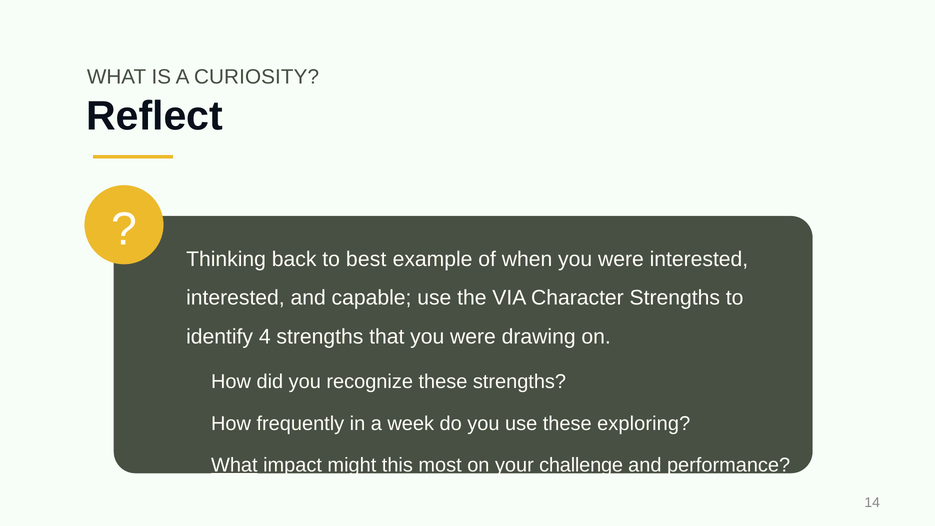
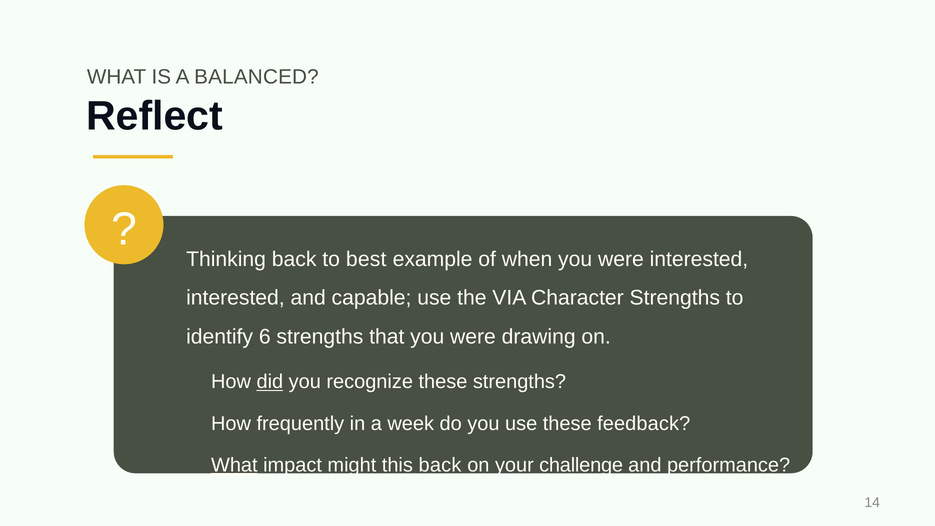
CURIOSITY: CURIOSITY -> BALANCED (256, 77)
4: 4 -> 6 (265, 337)
did underline: none -> present (270, 382)
exploring: exploring -> feedback (644, 423)
this most: most -> back (440, 465)
